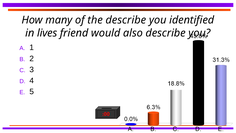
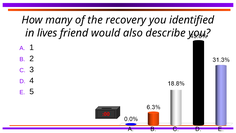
the describe: describe -> recovery (126, 20)
